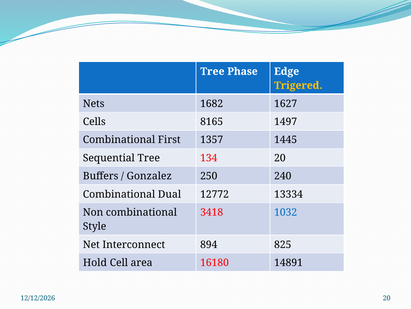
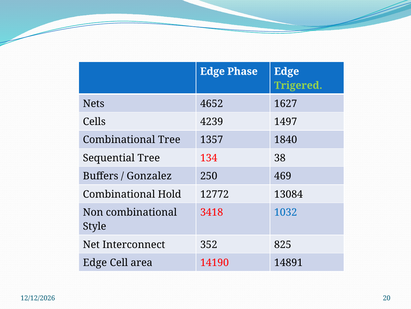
Tree: Tree -> Edge (212, 71)
Trigered colour: yellow -> light green (298, 85)
1682: 1682 -> 4652 (212, 103)
8165: 8165 -> 4239 (212, 121)
Combinational First: First -> Tree (169, 140)
1445: 1445 -> 1840 (286, 140)
134 20: 20 -> 38 (280, 158)
240: 240 -> 469 (283, 176)
Dual: Dual -> Hold (170, 194)
13334: 13334 -> 13084 (288, 194)
894: 894 -> 352 (209, 244)
Hold: Hold -> Edge (95, 262)
16180: 16180 -> 14190 (215, 262)
